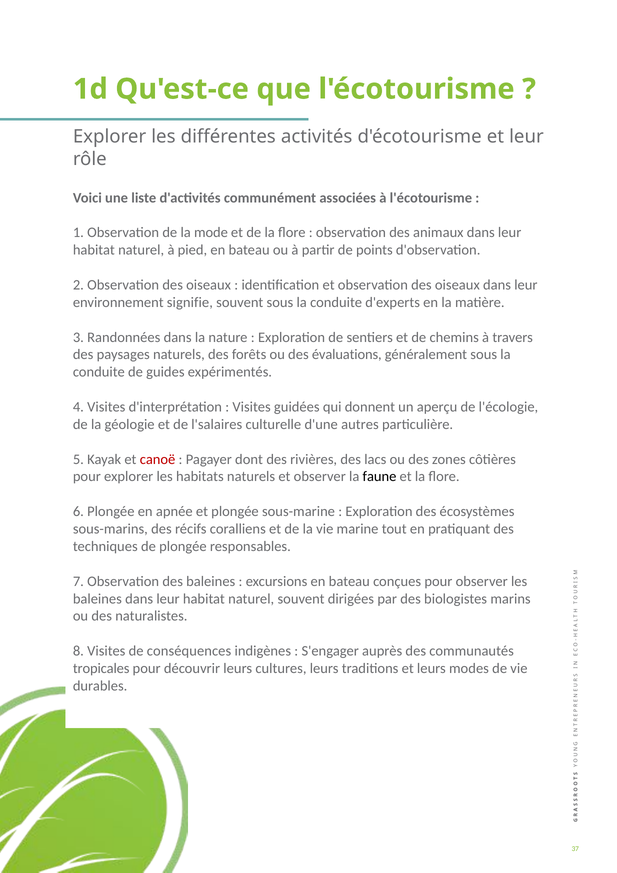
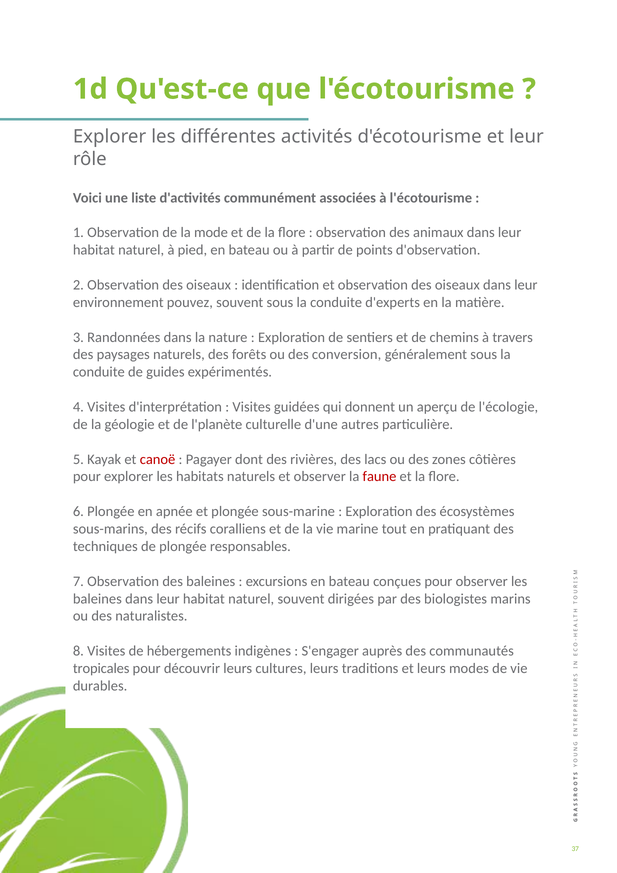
signifie: signifie -> pouvez (190, 302)
évaluations: évaluations -> conversion (347, 355)
l'salaires: l'salaires -> l'planète (217, 424)
faune colour: black -> red (379, 476)
conséquences: conséquences -> hébergements (189, 651)
